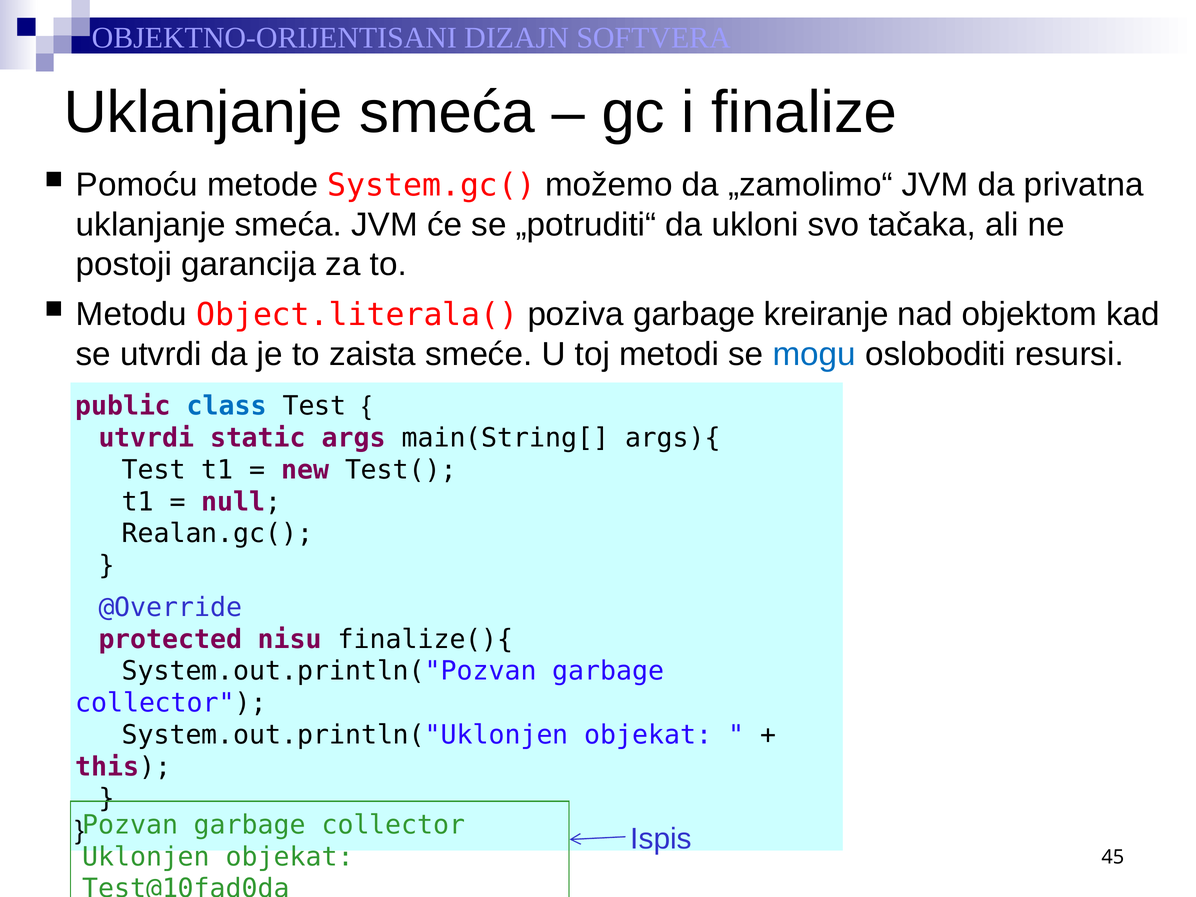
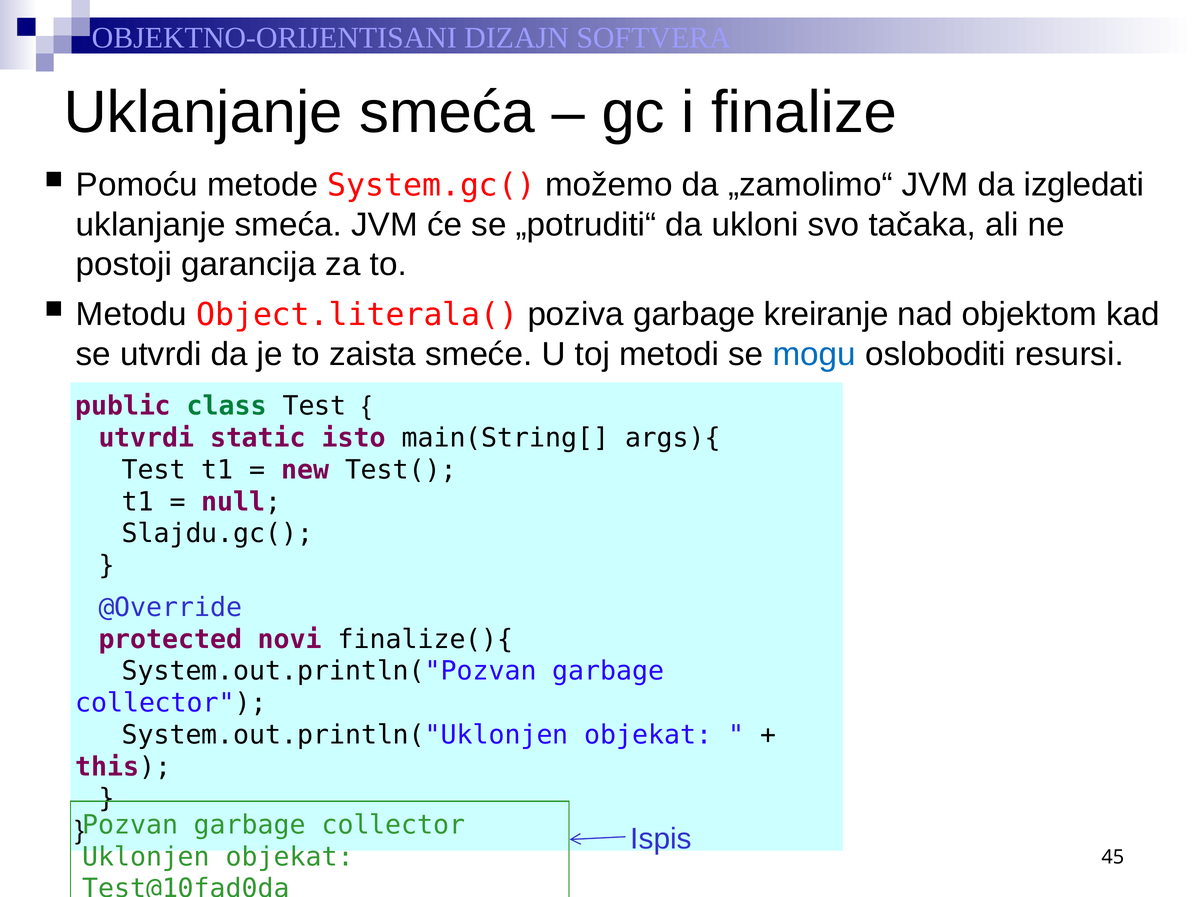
privatna: privatna -> izgledati (1084, 185)
class colour: blue -> green (227, 406)
args: args -> isto (354, 438)
Realan.gc(: Realan.gc( -> Slajdu.gc( (217, 534)
nisu: nisu -> novi (290, 639)
